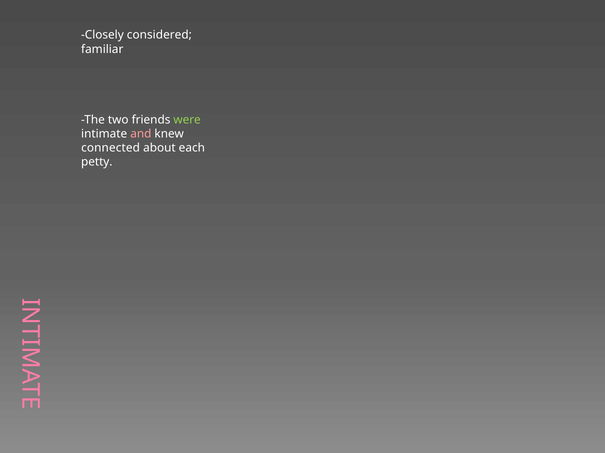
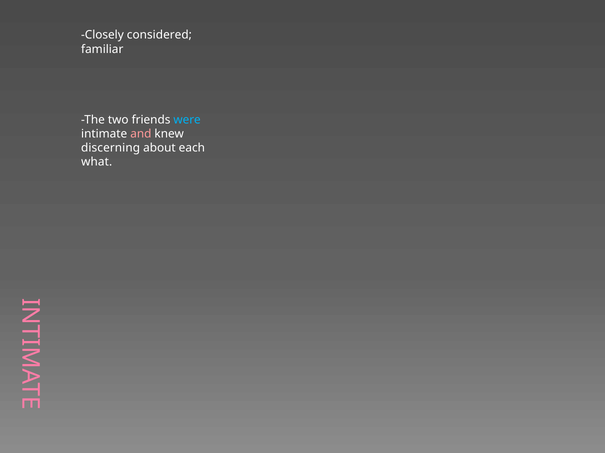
were colour: light green -> light blue (187, 120)
connected: connected -> discerning (111, 148)
petty: petty -> what (97, 162)
